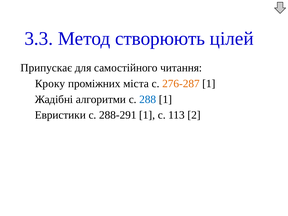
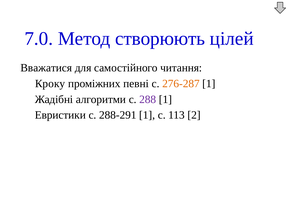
3.3: 3.3 -> 7.0 (39, 39)
Припускає: Припускає -> Вважатися (46, 68)
міста: міста -> певні (136, 84)
288 colour: blue -> purple (148, 99)
